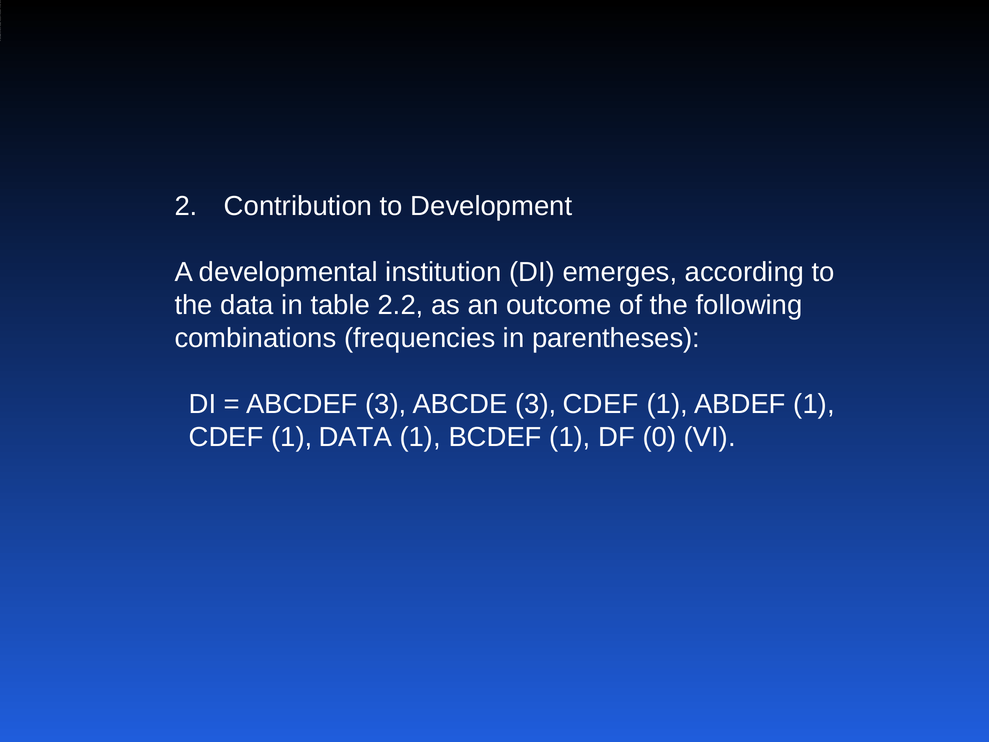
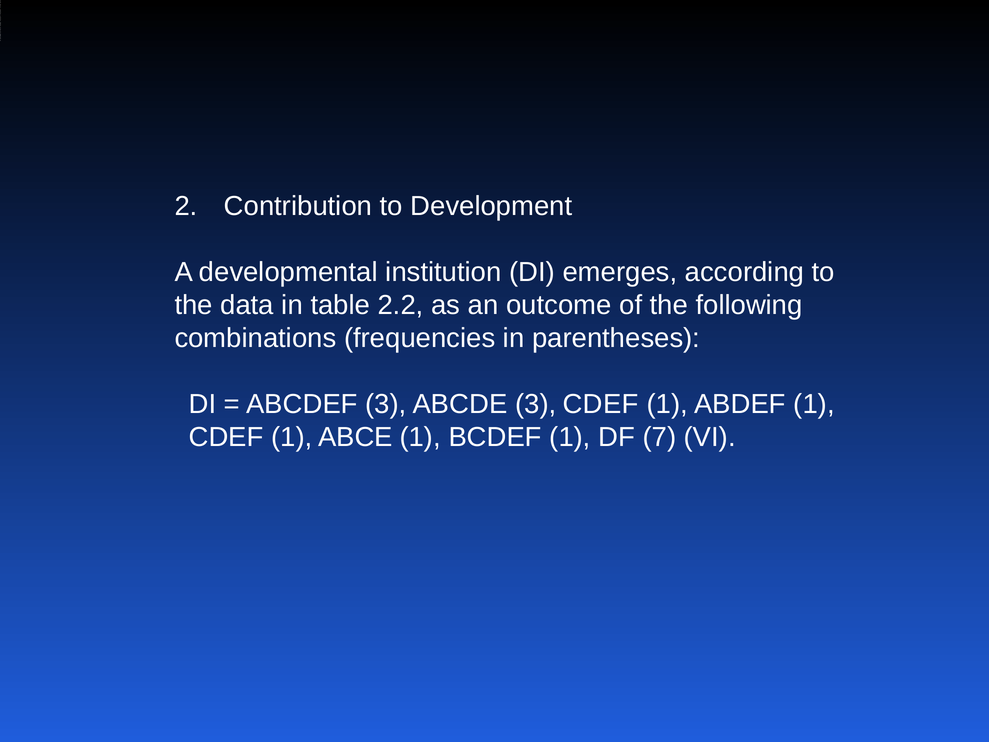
1 DATA: DATA -> ABCE (355, 437)
0: 0 -> 7 (659, 437)
